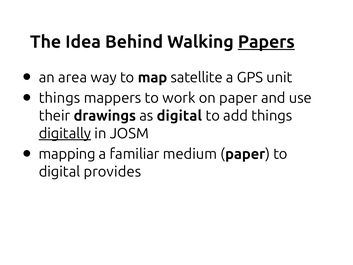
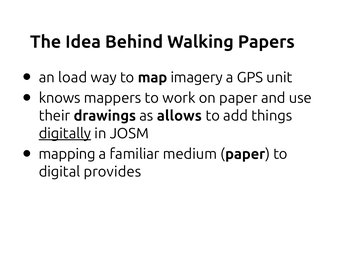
Papers underline: present -> none (266, 42)
area: area -> load (73, 77)
satellite: satellite -> imagery (197, 77)
things: things -> knows (60, 98)
as digital: digital -> allows (179, 116)
